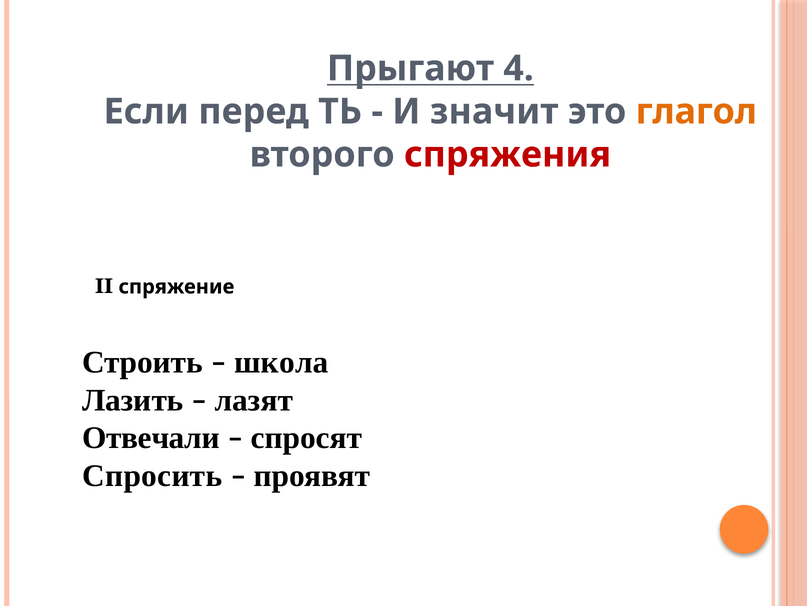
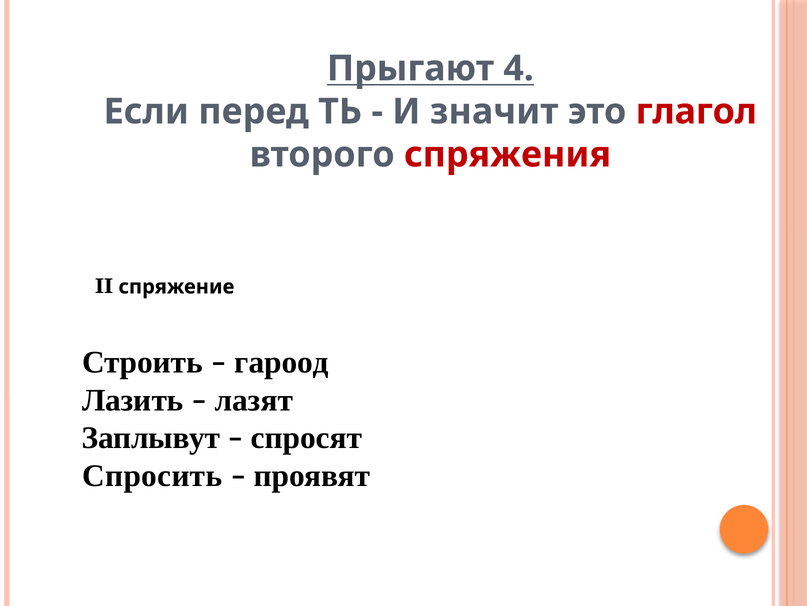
глагол colour: orange -> red (696, 111)
школа: школа -> гароод (282, 362)
Отвечали: Отвечали -> Заплывут (151, 437)
